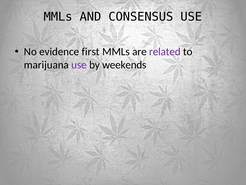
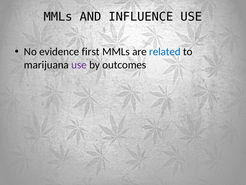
CONSENSUS: CONSENSUS -> INFLUENCE (141, 17)
related colour: purple -> blue (165, 52)
weekends: weekends -> outcomes (124, 65)
